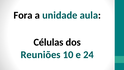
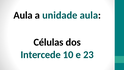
Fora: Fora -> Aula (23, 15)
Reuniões: Reuniões -> Intercede (41, 54)
24: 24 -> 23 (88, 54)
